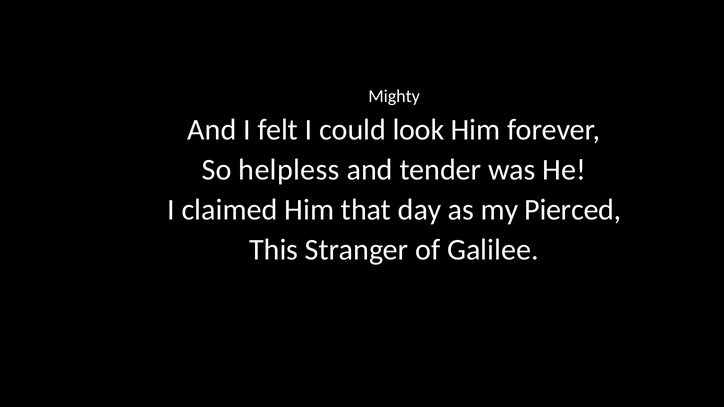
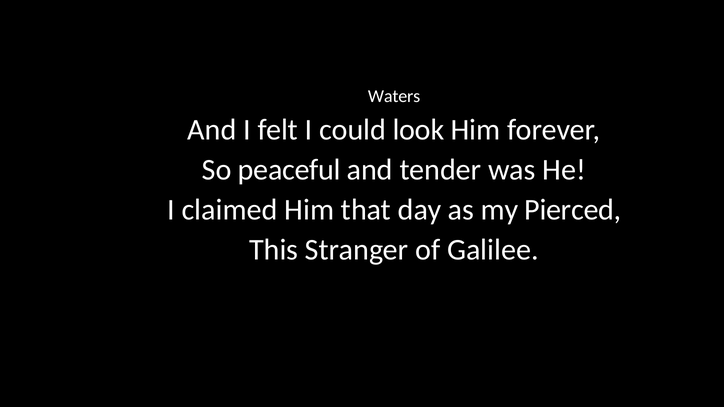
Mighty: Mighty -> Waters (394, 96)
helpless: helpless -> peaceful (289, 170)
